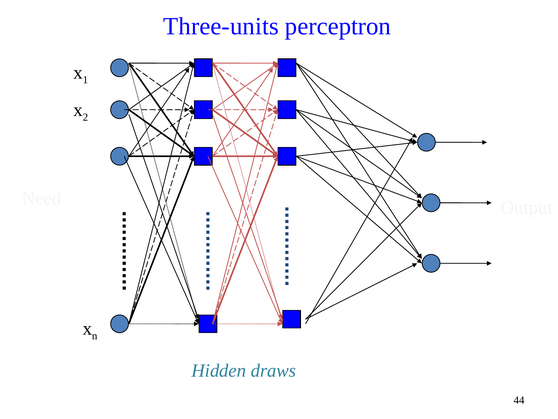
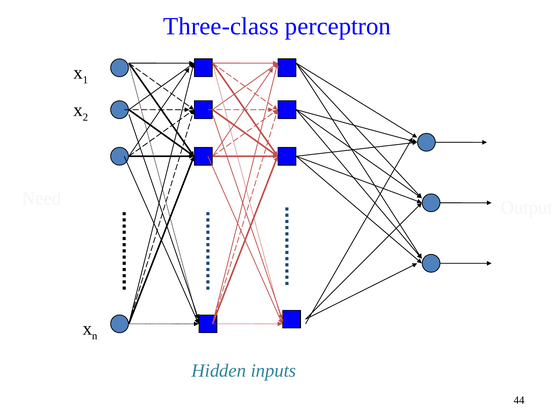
Three-units: Three-units -> Three-class (221, 26)
draws: draws -> inputs (273, 370)
